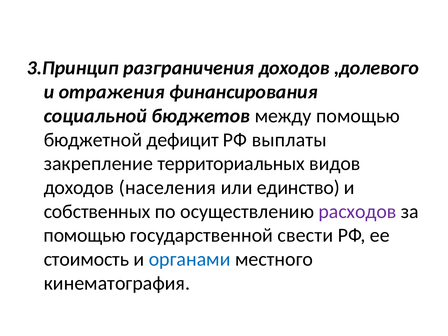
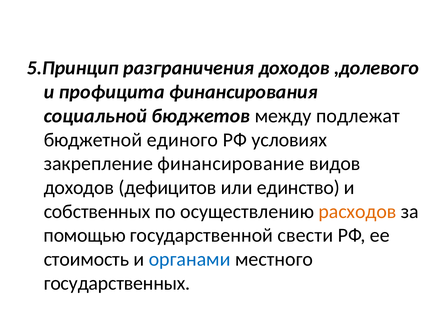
3.Принцип: 3.Принцип -> 5.Принцип (73, 68)
отражения: отражения -> профицита (112, 92)
между помощью: помощью -> подлежат (358, 116)
дефицит: дефицит -> единого (182, 140)
выплаты: выплаты -> условиях (289, 140)
территориальных: территориальных -> финансирование (231, 164)
населения: населения -> дефицитов (168, 188)
расходов colour: purple -> orange (358, 211)
кинематография: кинематография -> государственных (117, 283)
